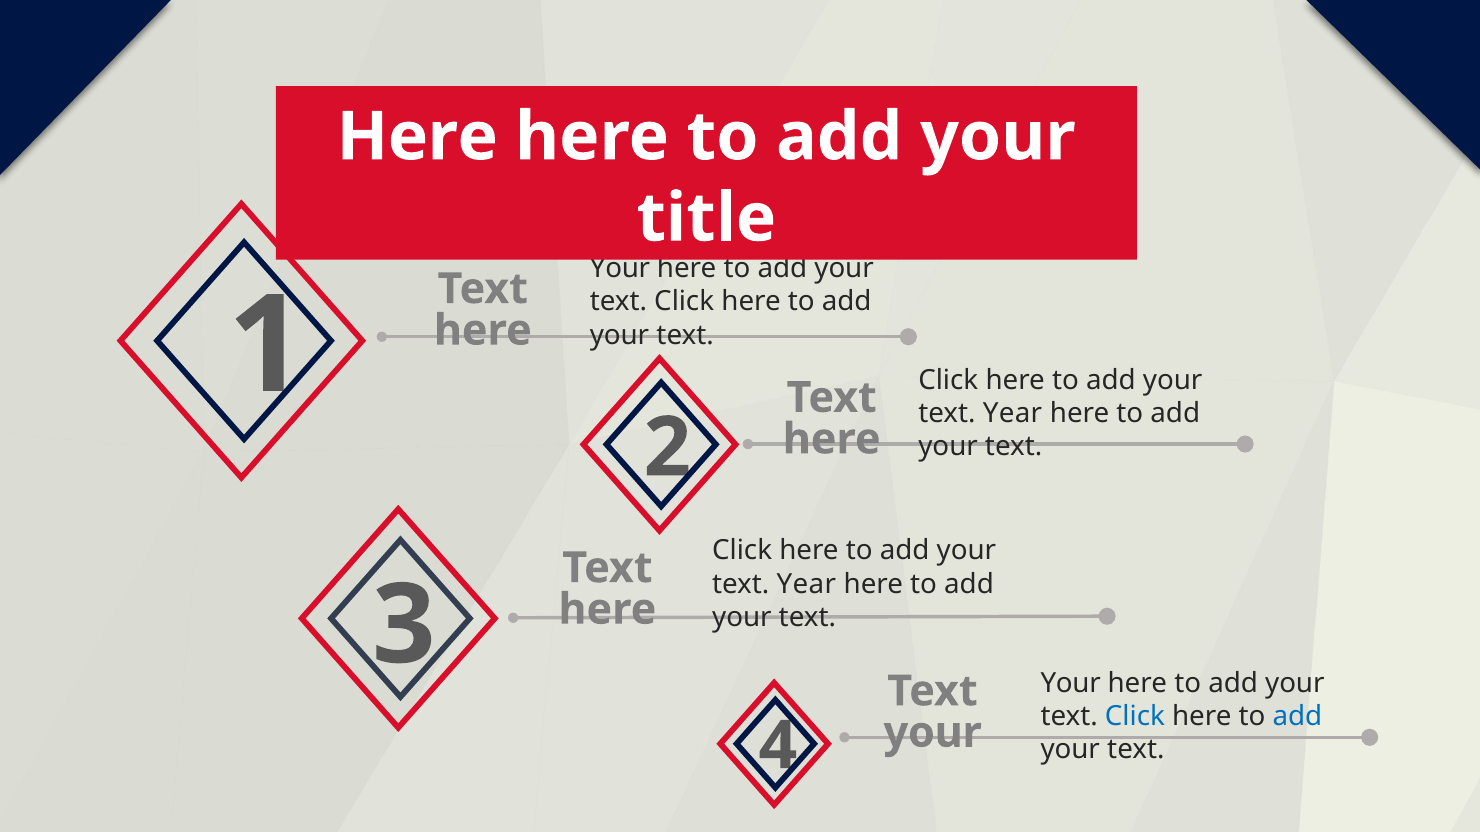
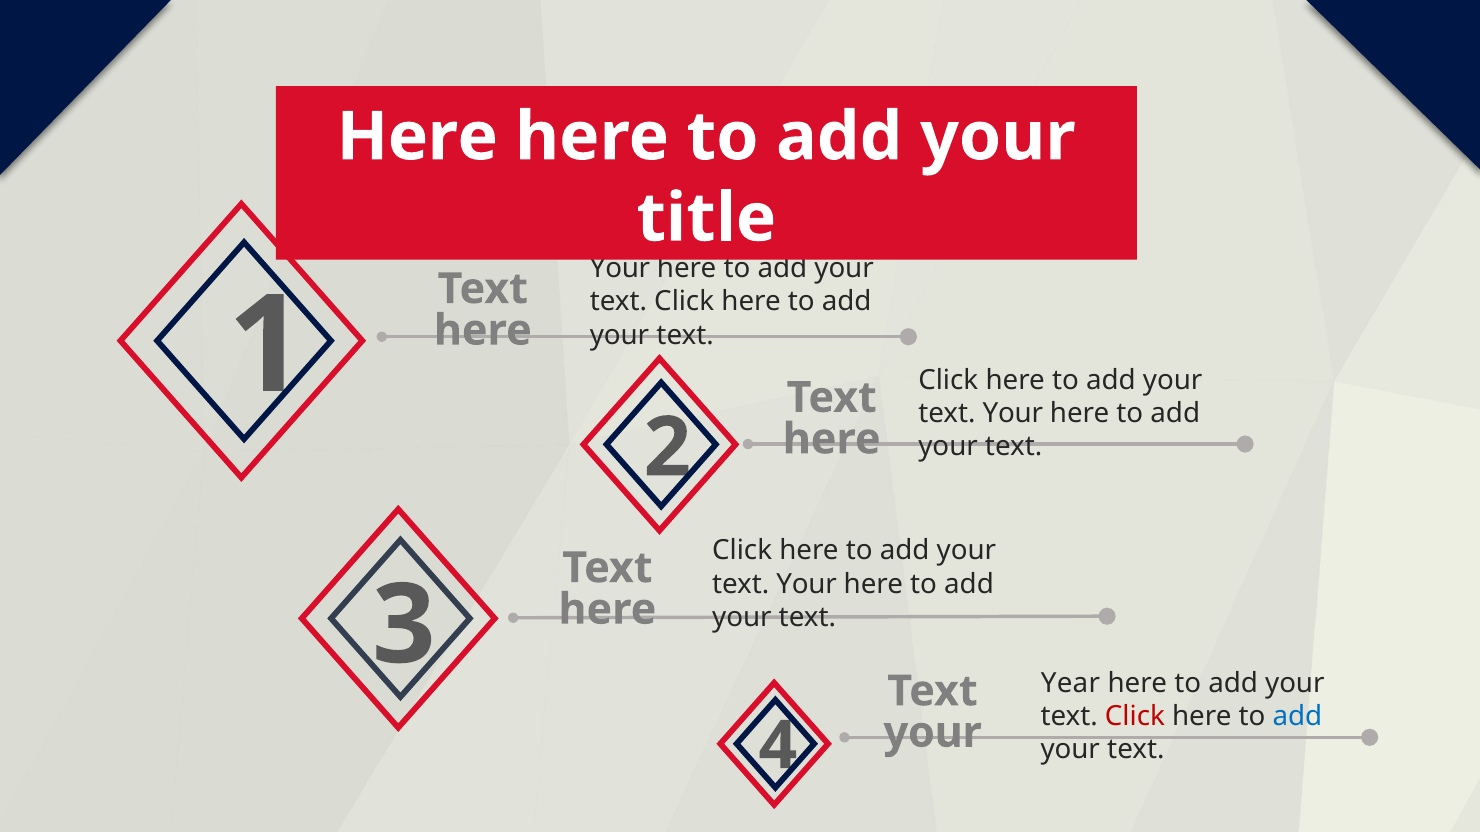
Year: Year -> Your (1013, 414)
Year: Year -> Your (807, 584)
Your: Your -> Year (1070, 683)
Click colour: blue -> red (1135, 717)
